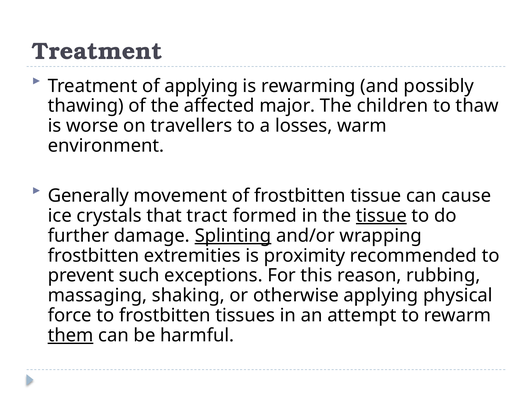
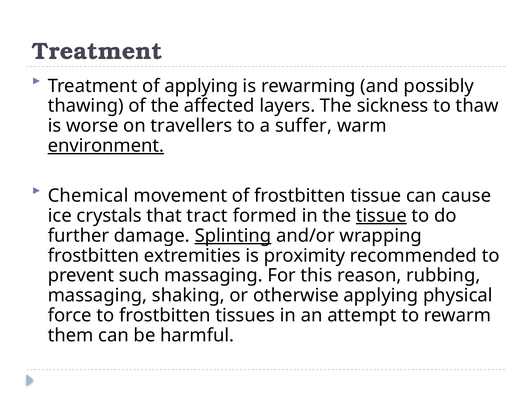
major: major -> layers (287, 106)
children: children -> sickness (393, 106)
losses: losses -> suffer (304, 126)
environment underline: none -> present (106, 146)
Generally: Generally -> Chemical (88, 196)
such exceptions: exceptions -> massaging (214, 276)
them underline: present -> none (71, 335)
